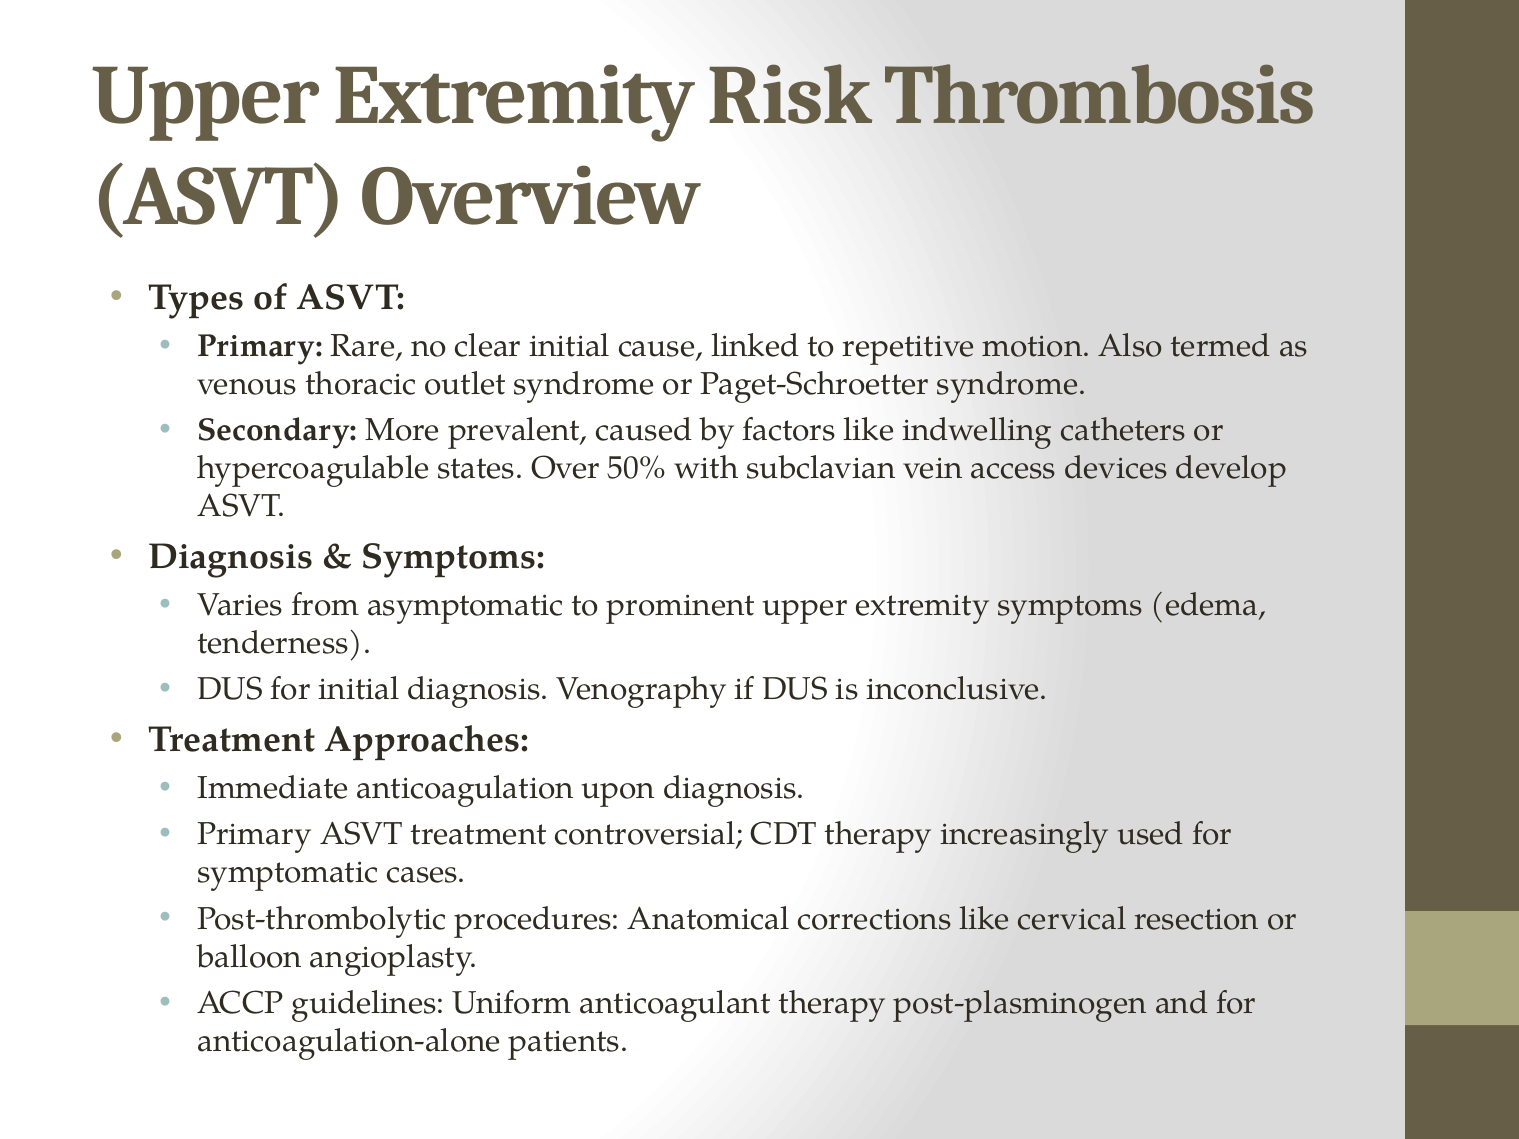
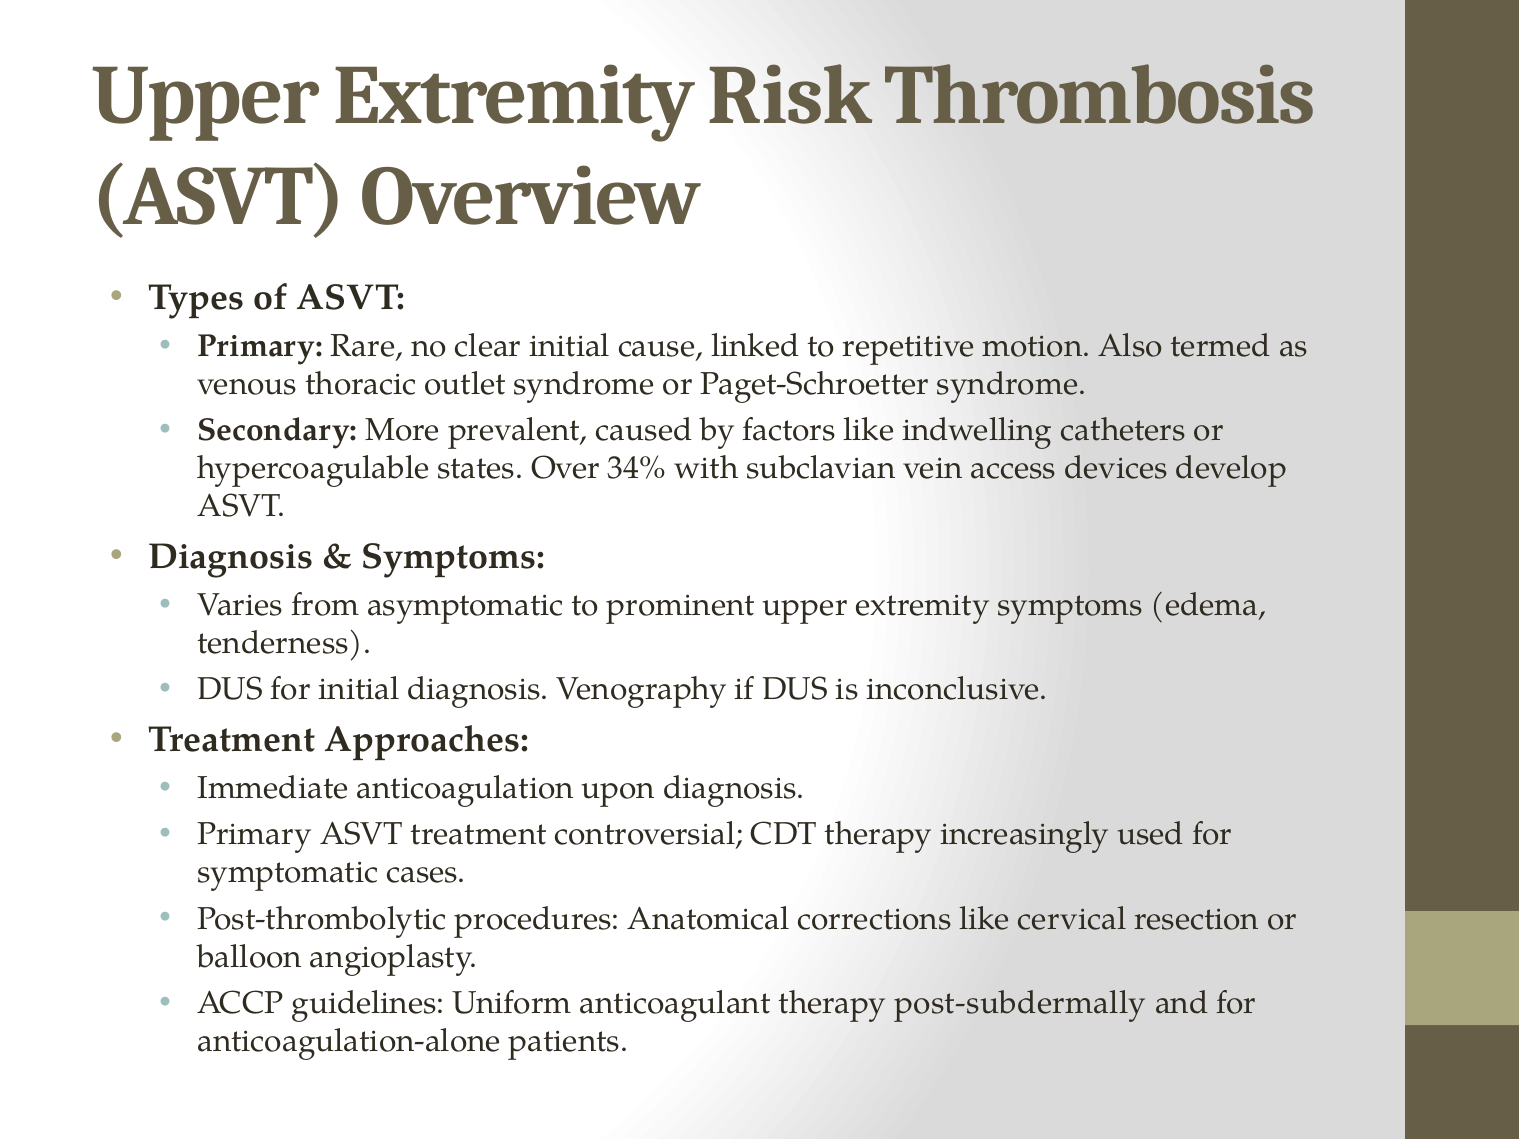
50%: 50% -> 34% (637, 468)
post-plasminogen: post-plasminogen -> post-subdermally (1020, 1003)
